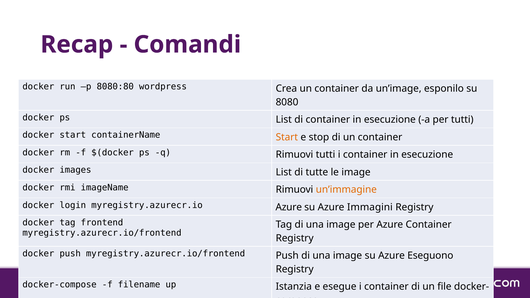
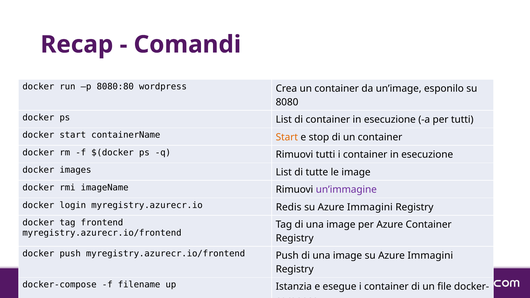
un’immagine colour: orange -> purple (346, 190)
myregistry.azurecr.io Azure: Azure -> Redis (289, 207)
image su Azure Eseguono: Eseguono -> Immagini (430, 256)
